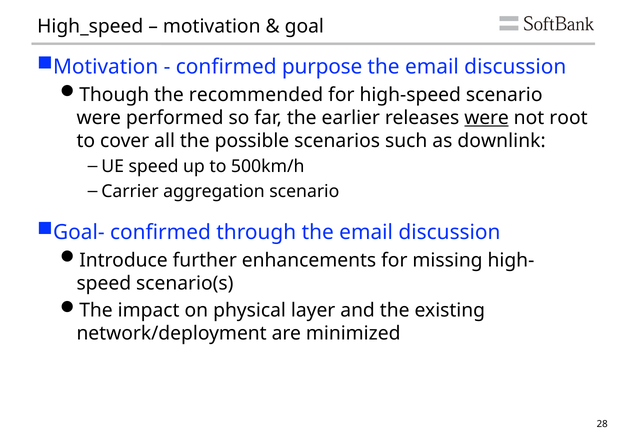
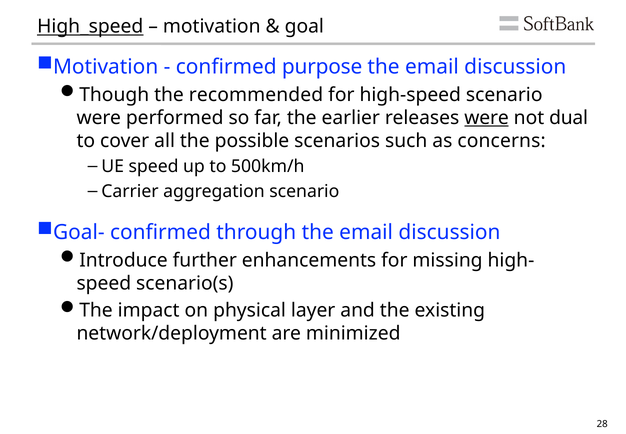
High_speed underline: none -> present (90, 27)
root: root -> dual (569, 118)
downlink: downlink -> concerns (502, 141)
